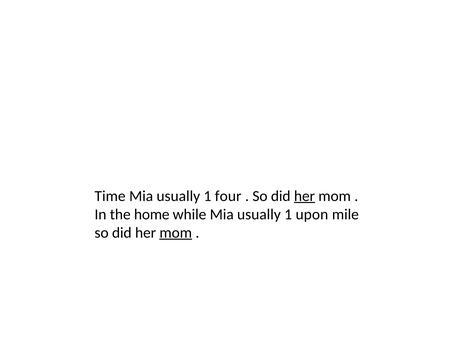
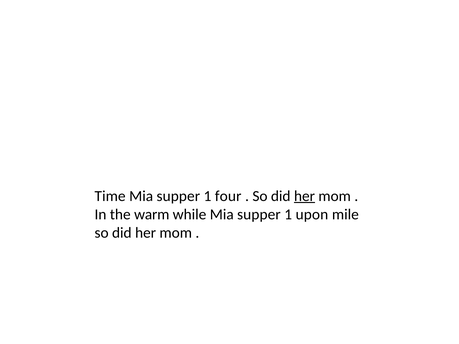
usually: usually -> supper (178, 196)
home: home -> warm (152, 215)
while Mia usually: usually -> supper (259, 215)
mom underline: present -> none (176, 233)
